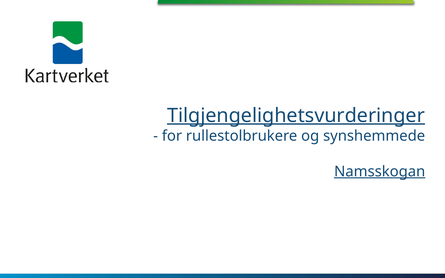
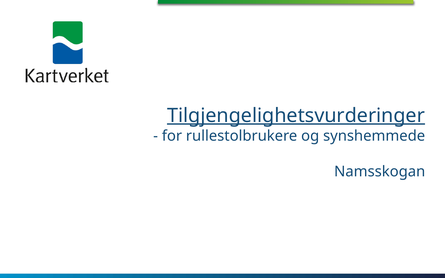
Namsskogan underline: present -> none (380, 172)
